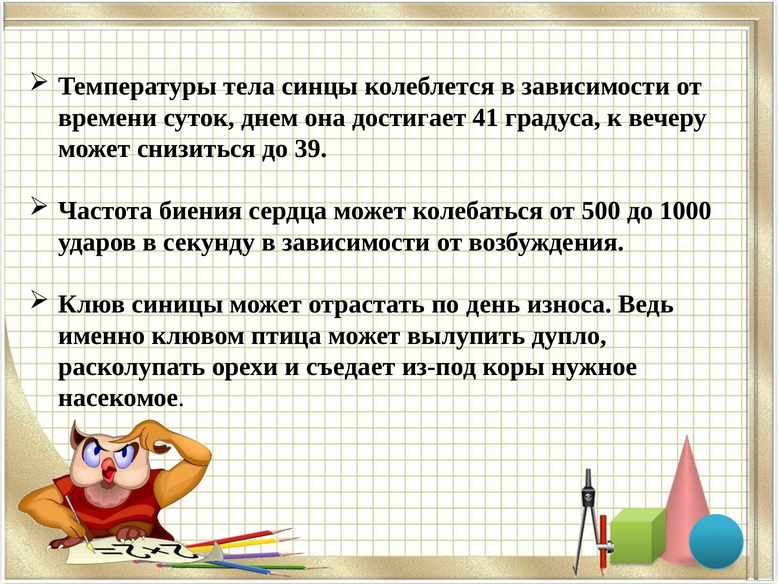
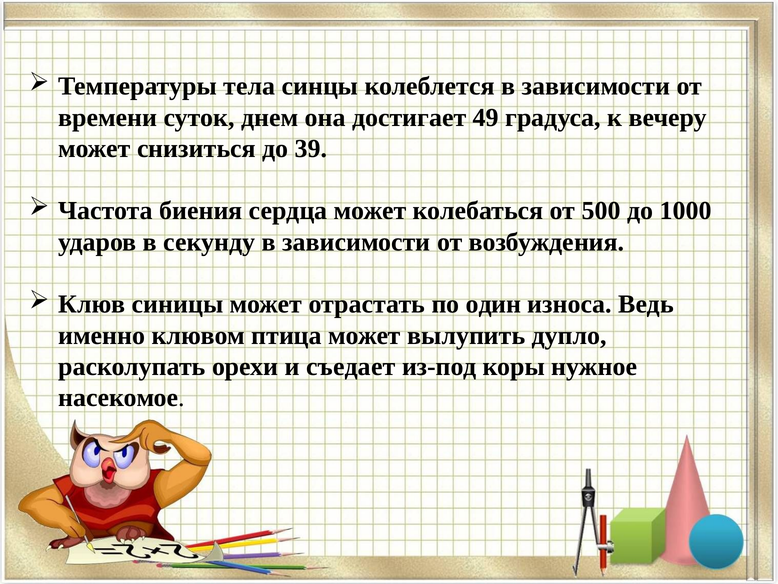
41: 41 -> 49 (486, 117)
день: день -> один (494, 304)
